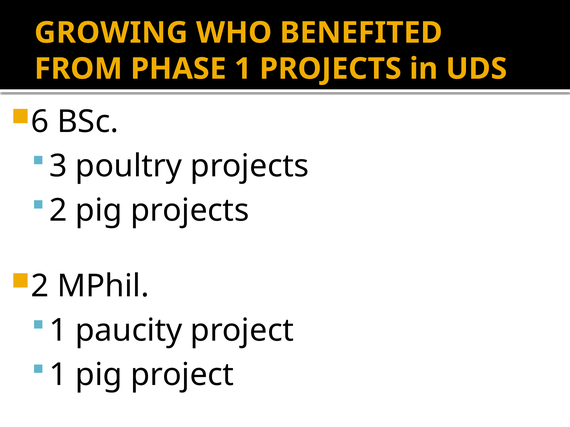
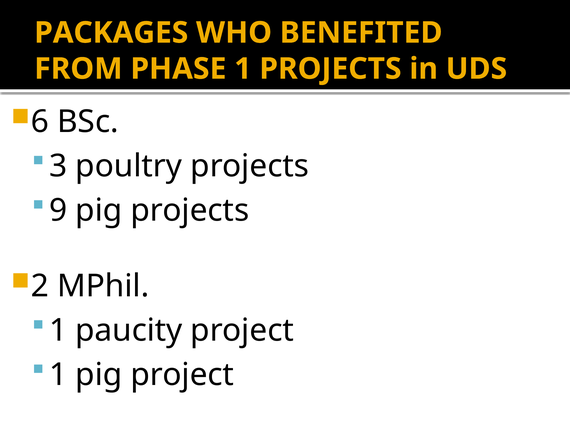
GROWING: GROWING -> PACKAGES (111, 33)
2: 2 -> 9 (58, 210)
